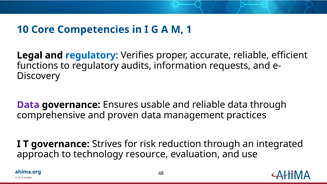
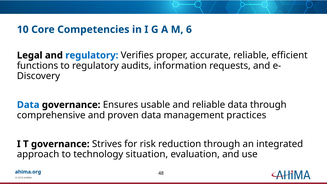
1: 1 -> 6 (189, 30)
Data colour: purple -> blue (28, 105)
resource: resource -> situation (147, 154)
